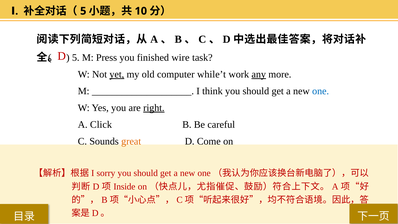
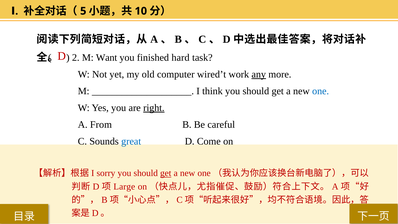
5: 5 -> 2 (76, 58)
Press: Press -> Want (107, 58)
wire: wire -> hard (180, 58)
yet underline: present -> none (117, 74)
while’t: while’t -> wired’t (212, 74)
Click: Click -> From (101, 124)
great colour: orange -> blue (131, 141)
get underline: none -> present (166, 173)
Inside: Inside -> Large (124, 186)
